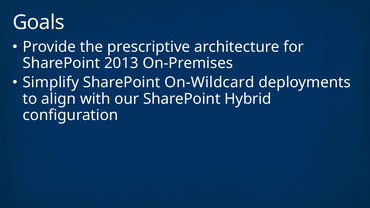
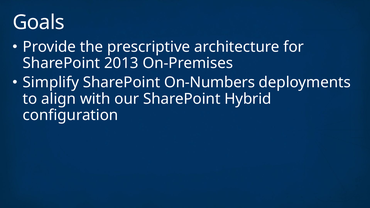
On-Wildcard: On-Wildcard -> On-Numbers (210, 83)
